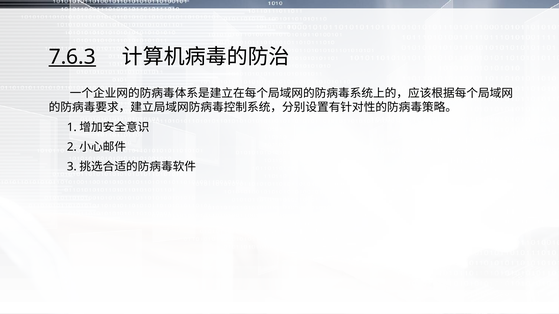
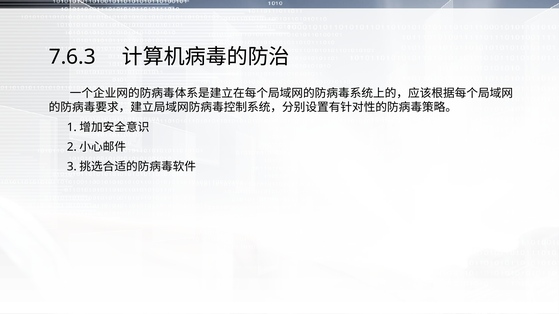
7.6.3 underline: present -> none (72, 57)
